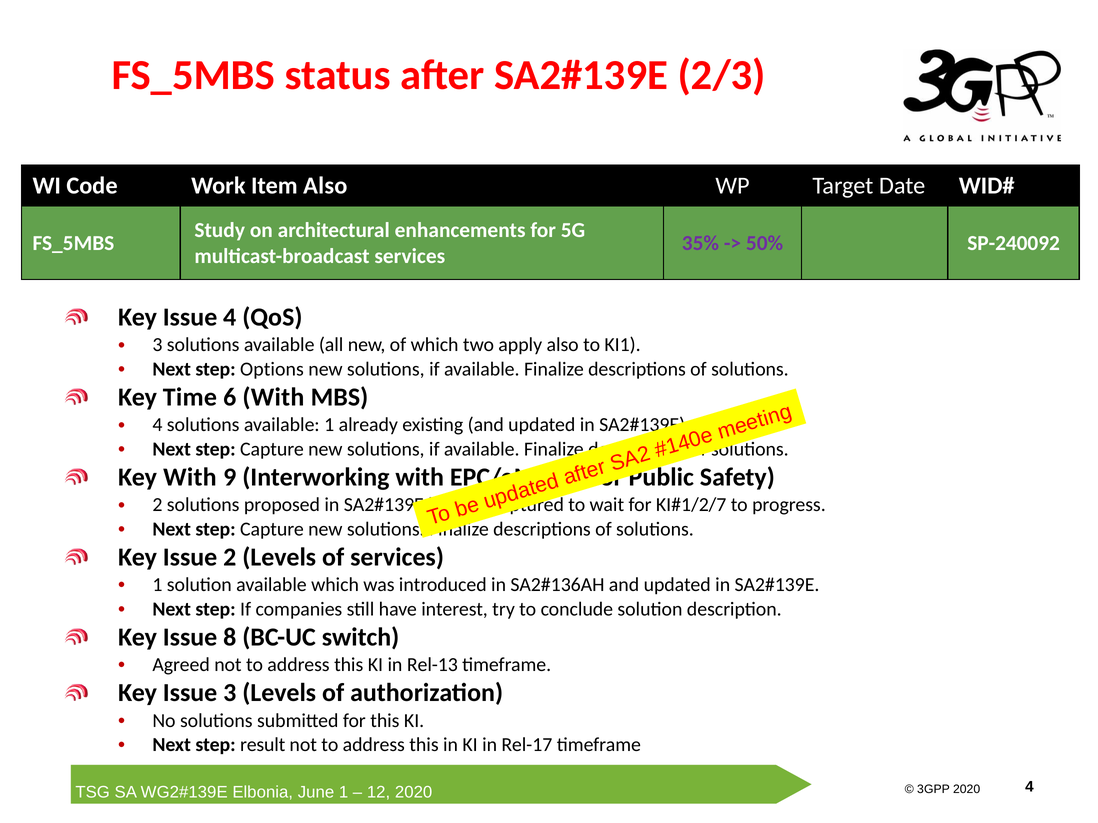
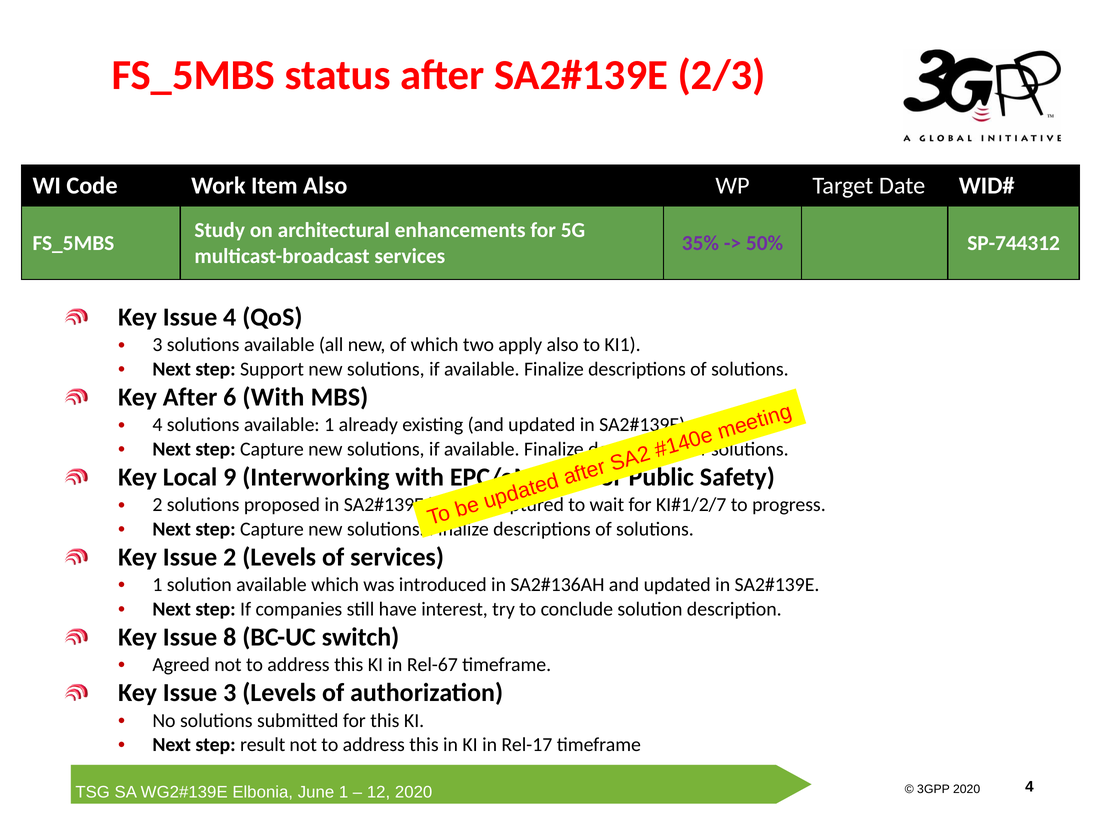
SP-240092: SP-240092 -> SP-744312 (1014, 243)
Options: Options -> Support (272, 369)
Key Time: Time -> After (190, 397)
Key With: With -> Local (190, 477)
Rel-13: Rel-13 -> Rel-67 (432, 665)
